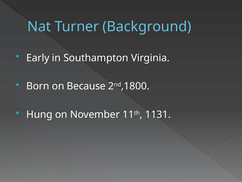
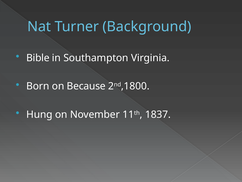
Early: Early -> Bible (38, 58)
1131: 1131 -> 1837 (158, 114)
